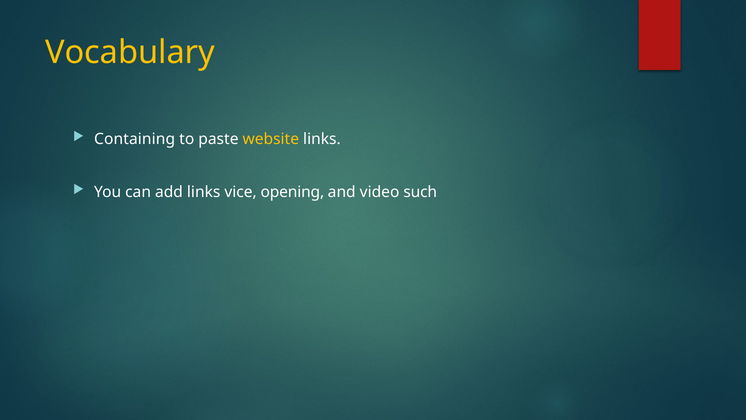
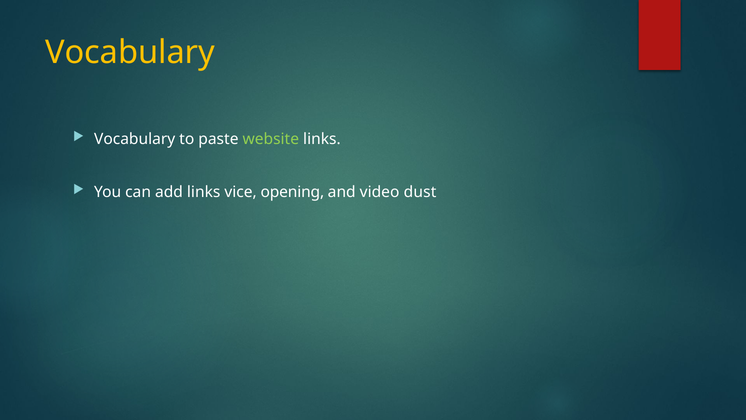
Containing: Containing -> Vocabulary (135, 139)
website colour: yellow -> light green (271, 139)
such: such -> dust (420, 192)
